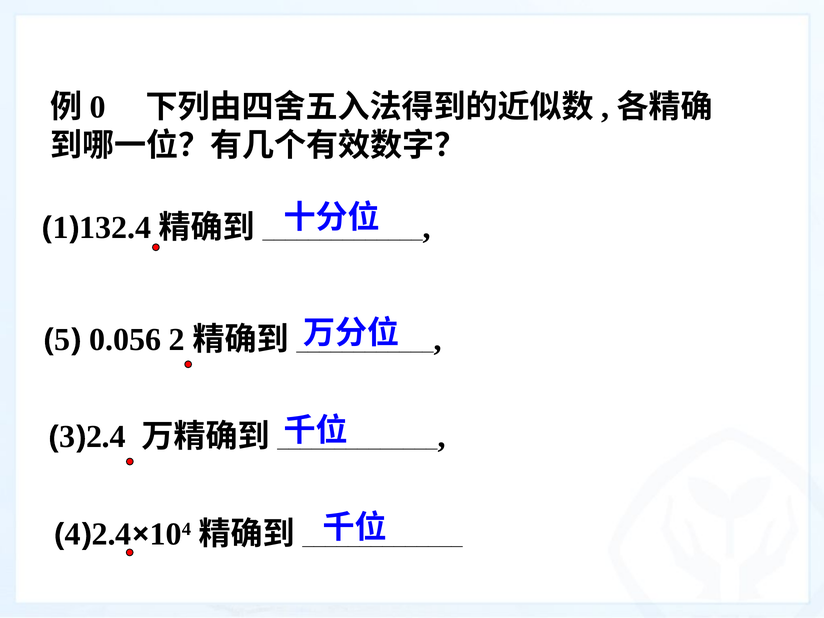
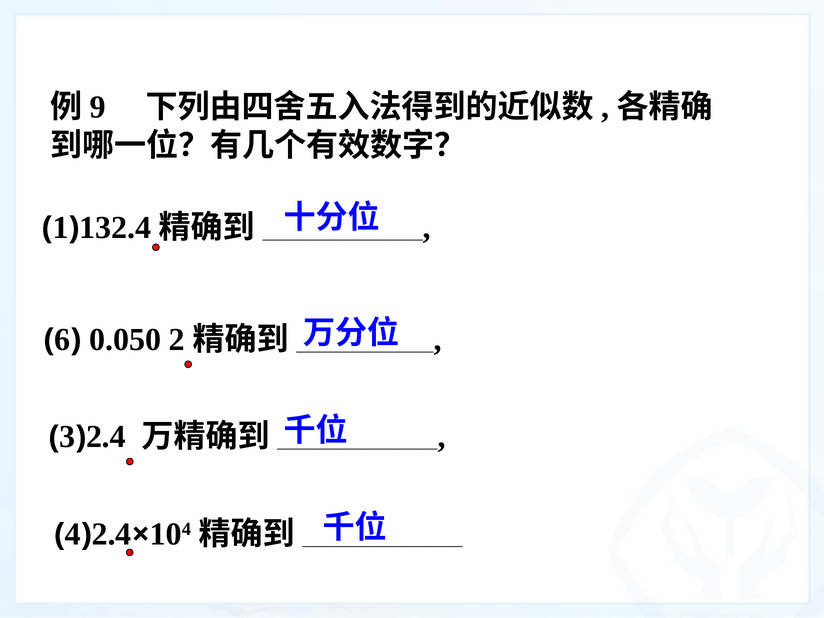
0: 0 -> 9 (98, 107)
5: 5 -> 6 (62, 340)
0.056: 0.056 -> 0.050 (125, 340)
